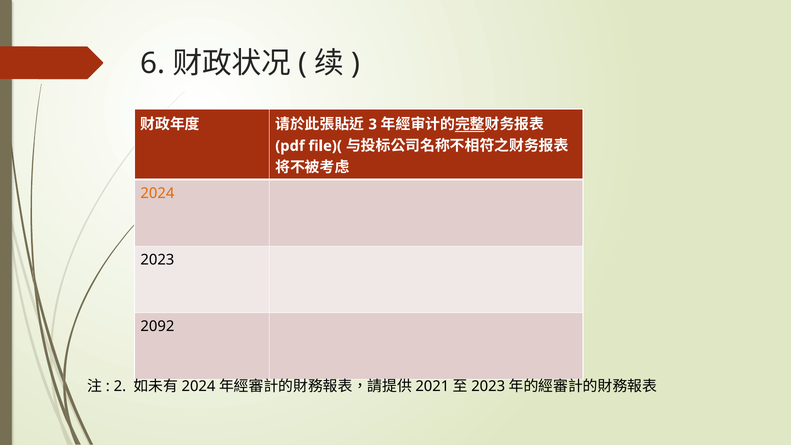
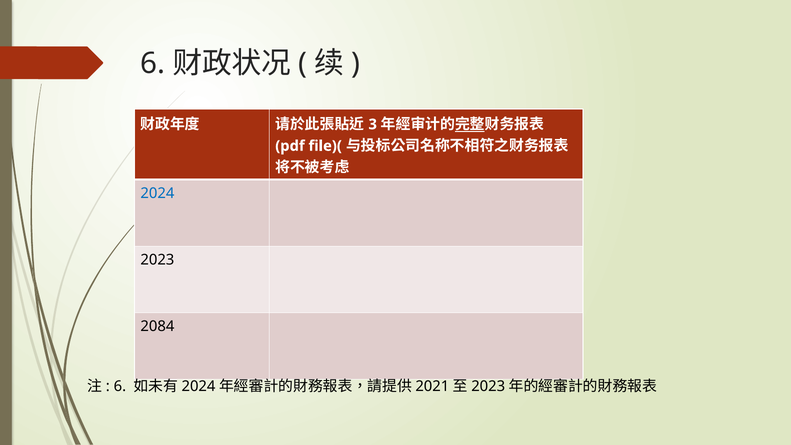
2024 colour: orange -> blue (157, 193)
2092: 2092 -> 2084 (157, 326)
2: 2 -> 6 (120, 386)
